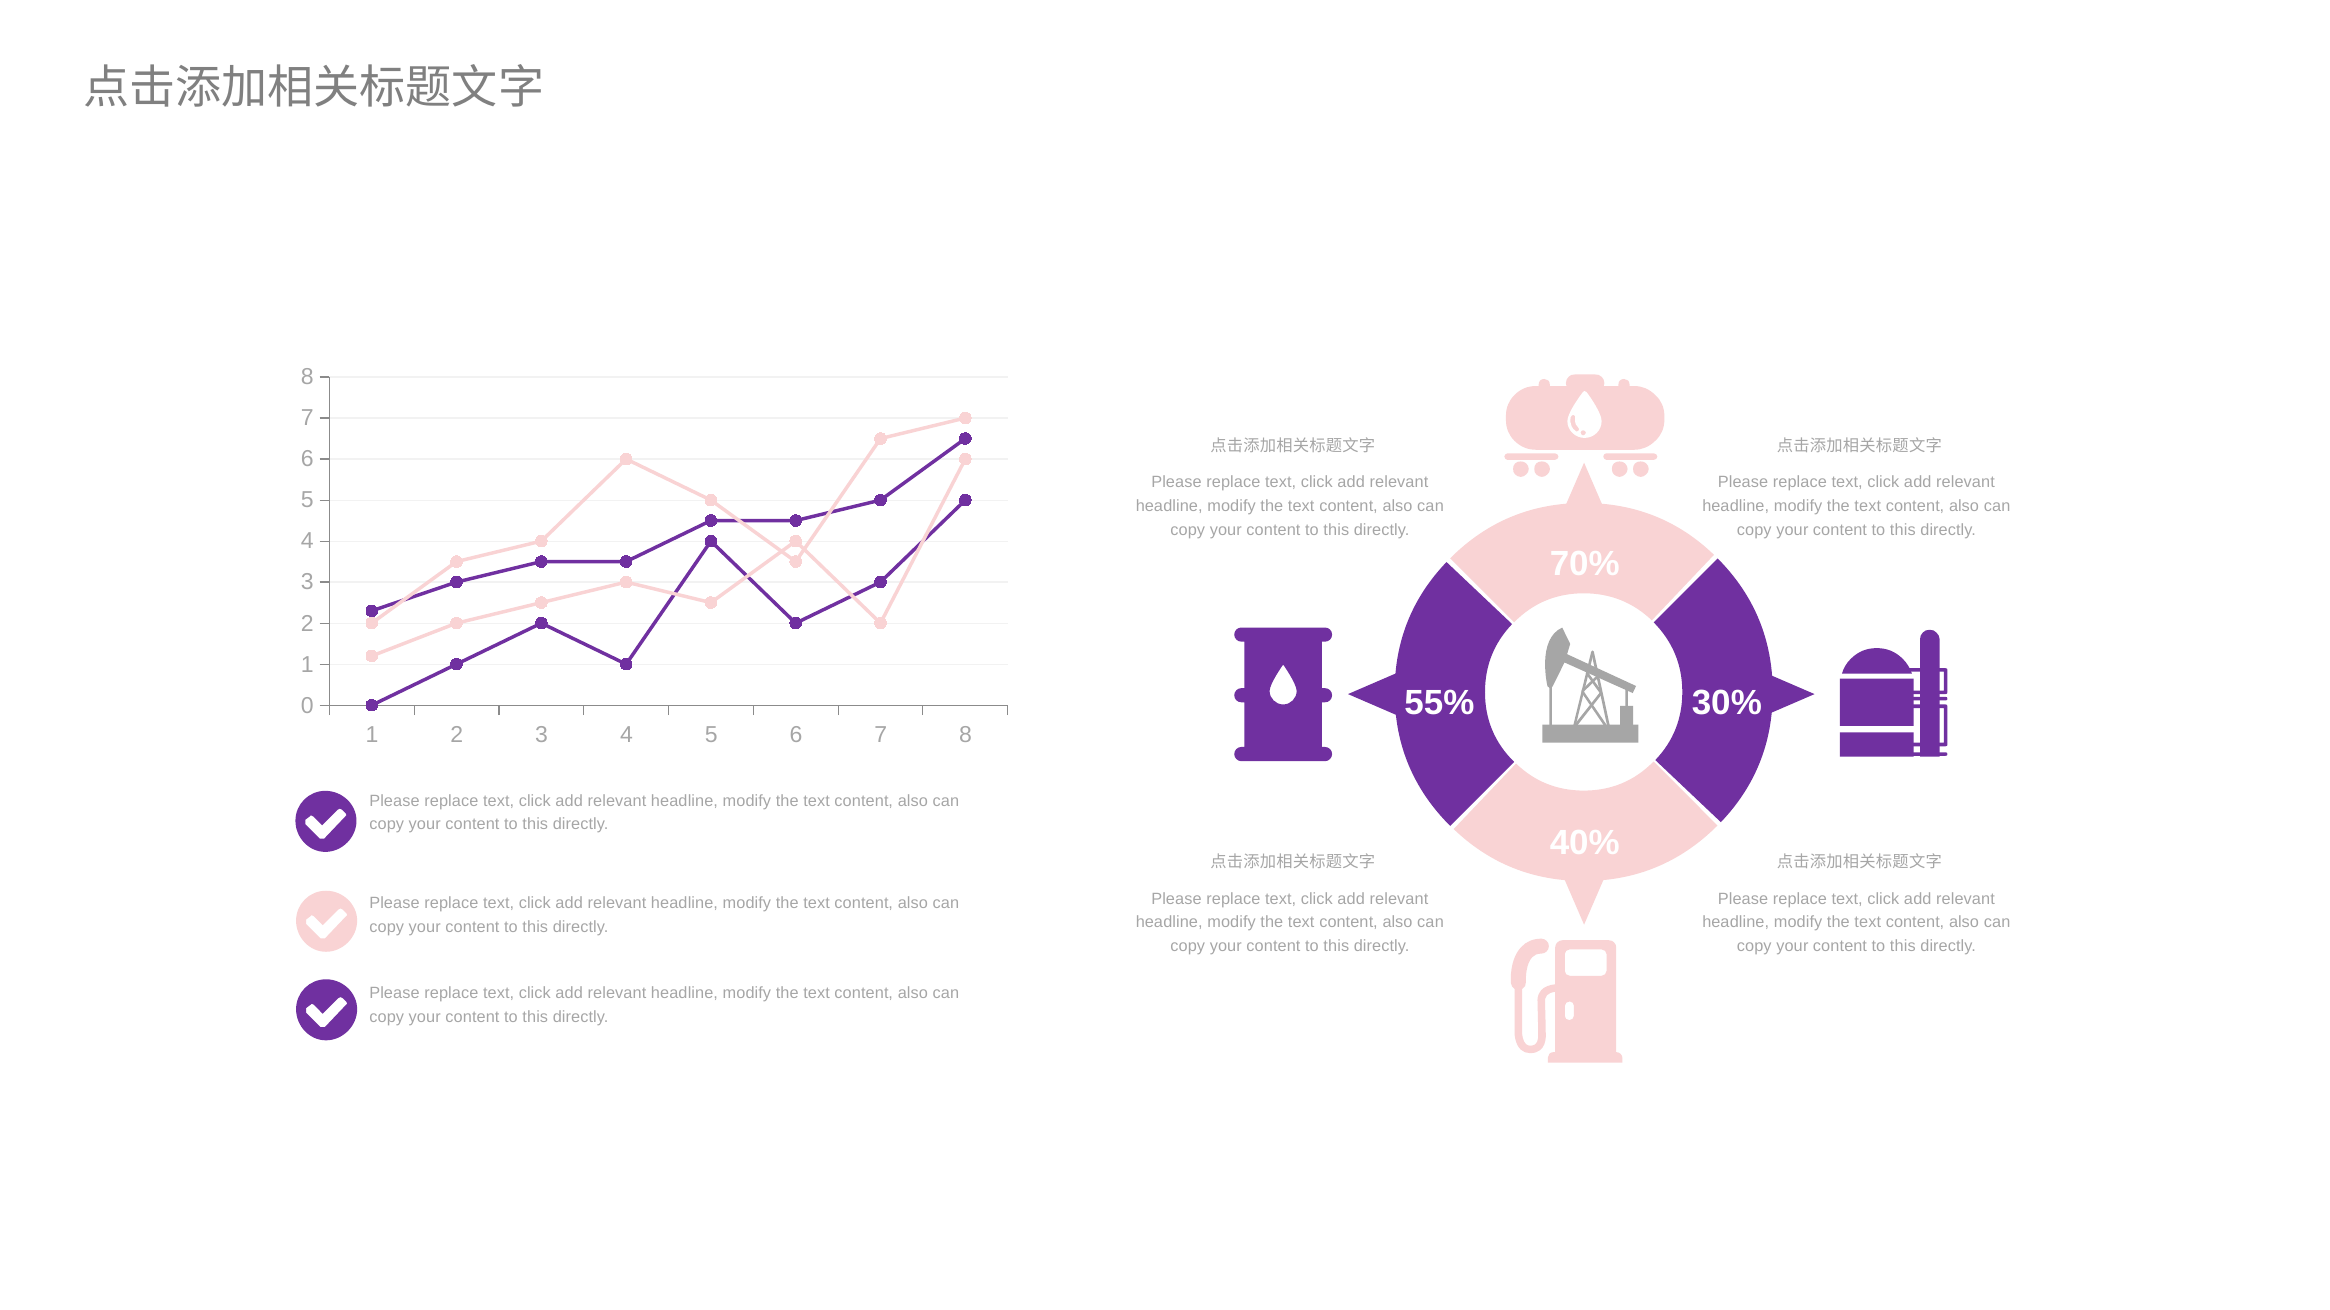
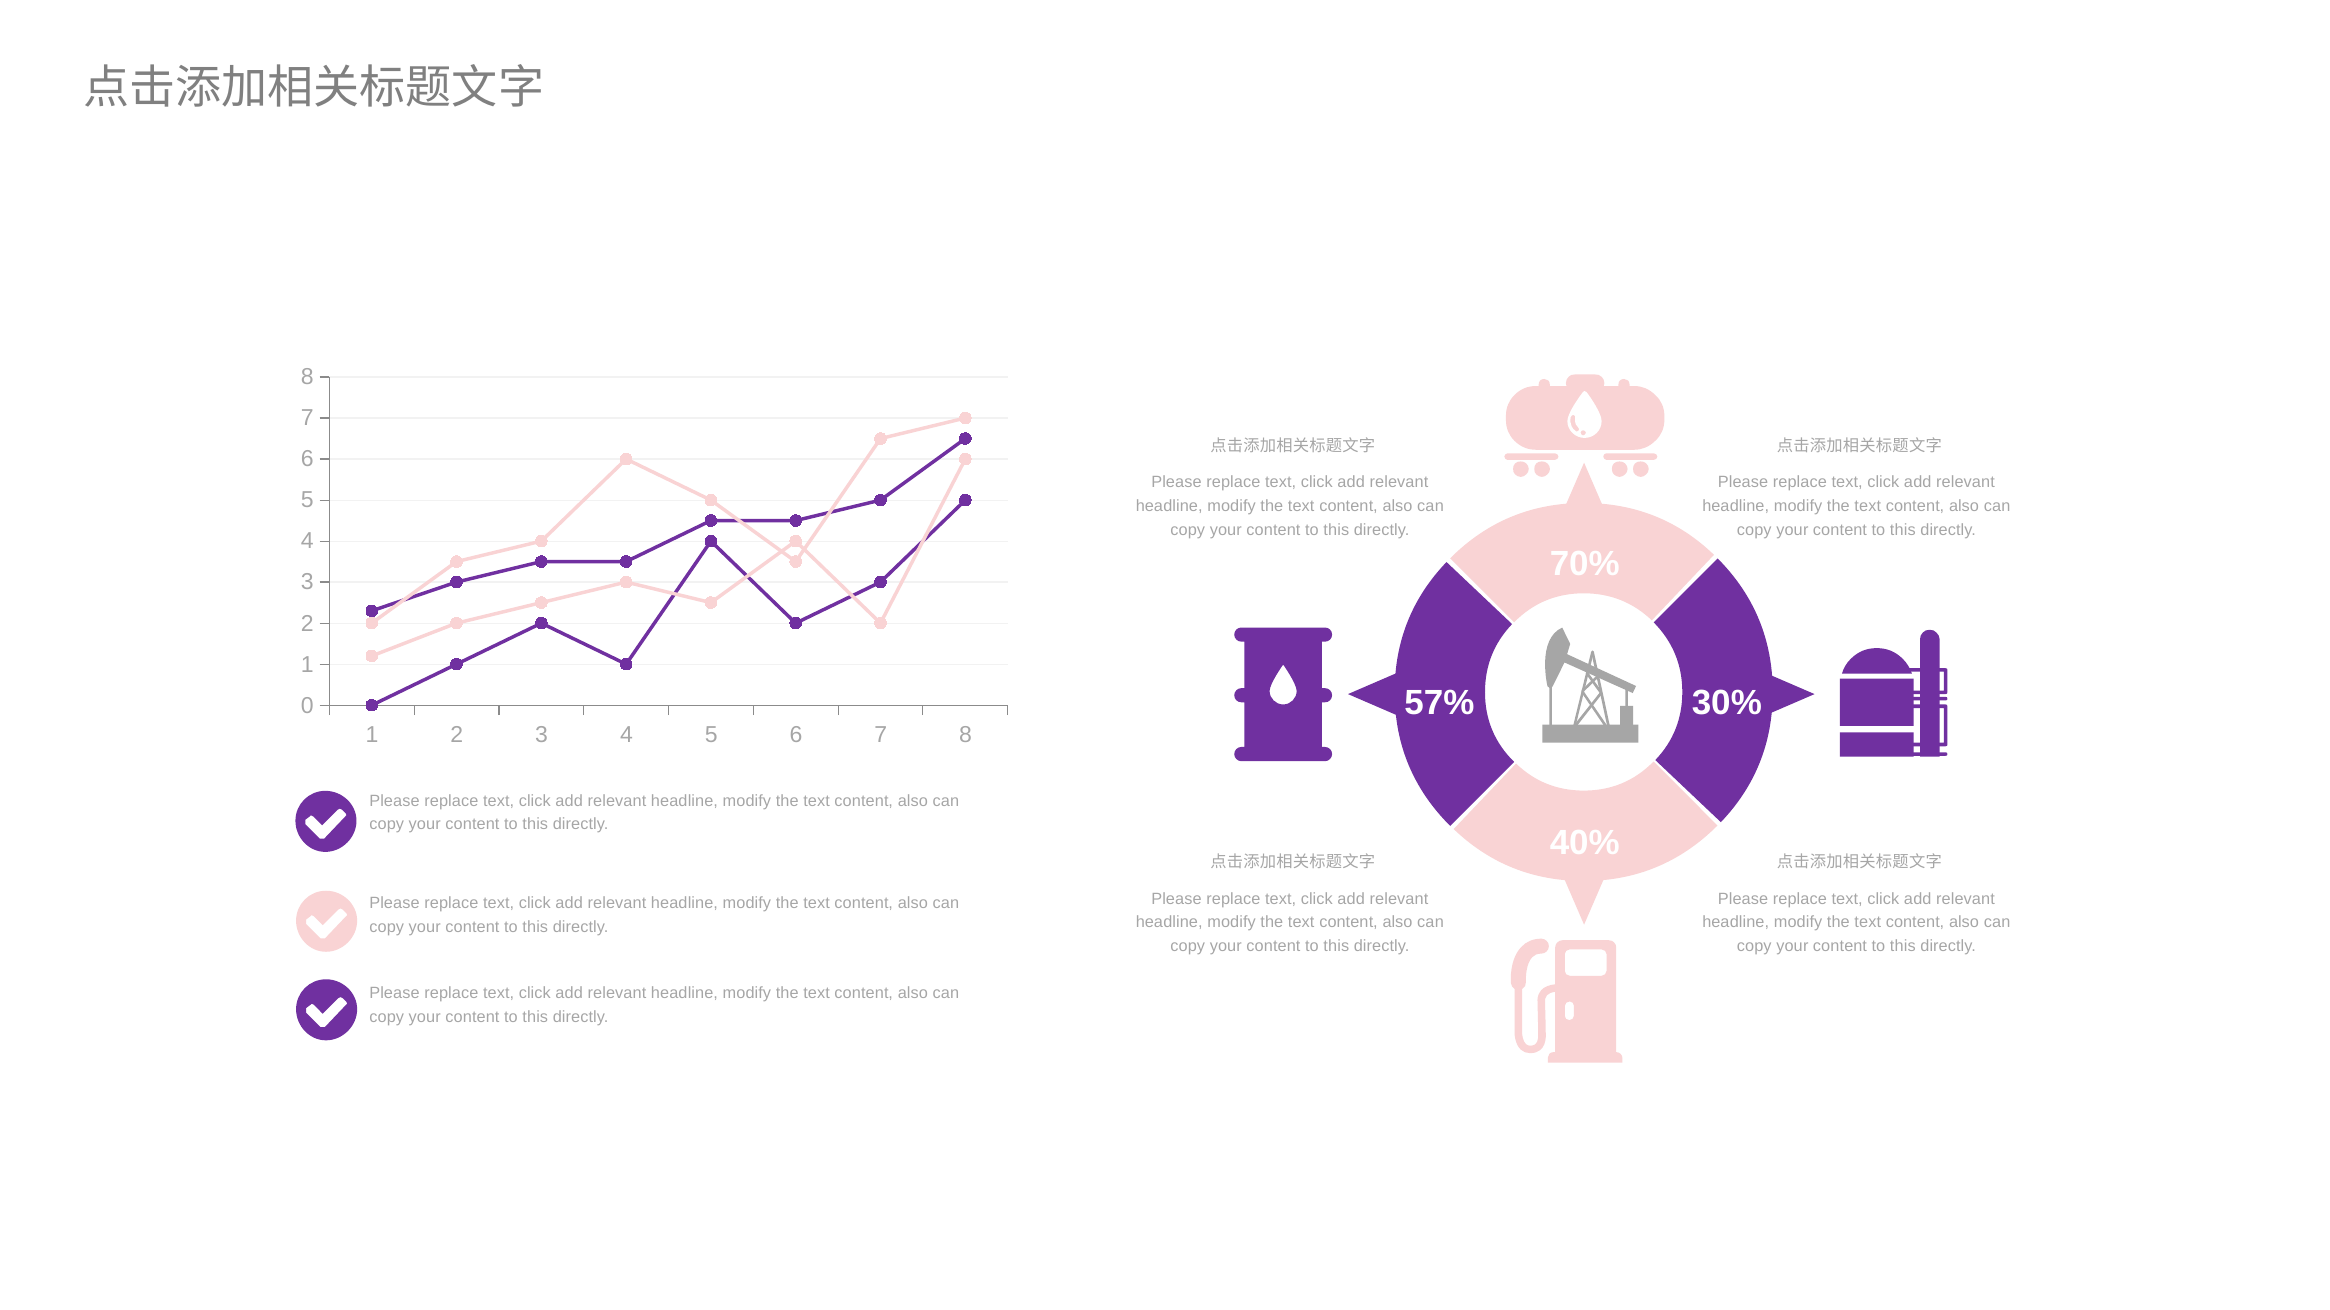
55%: 55% -> 57% (1439, 703)
